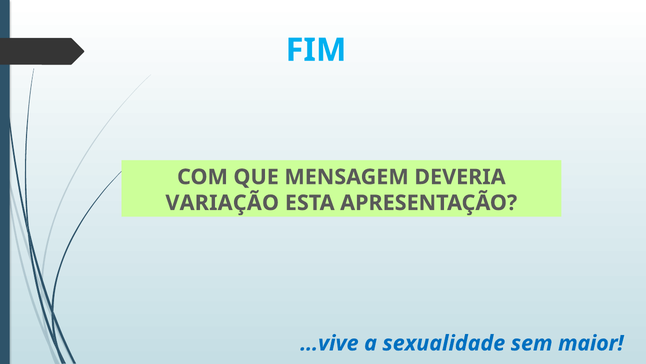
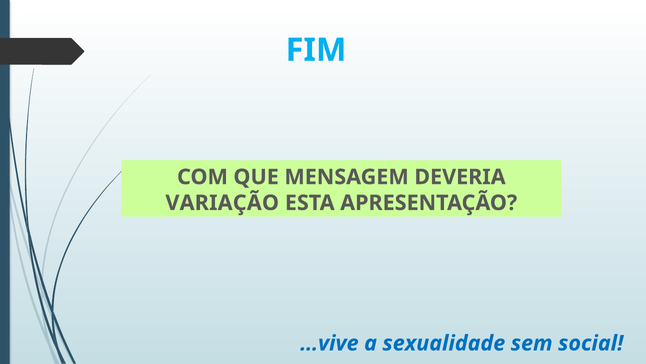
maior: maior -> social (591, 343)
